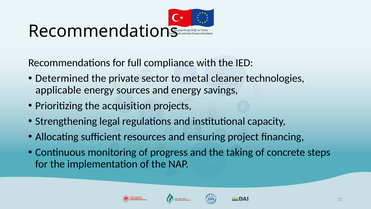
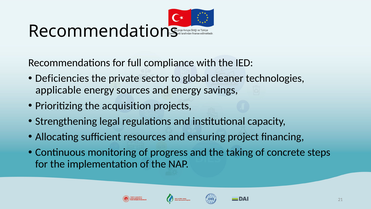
Determined: Determined -> Deficiencies (62, 78)
metal: metal -> global (196, 78)
